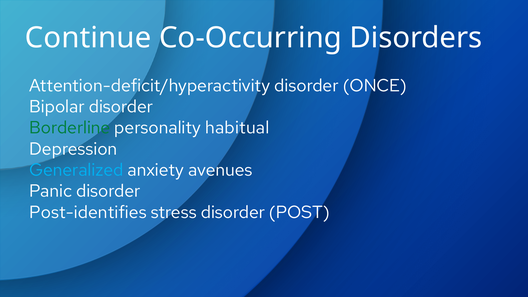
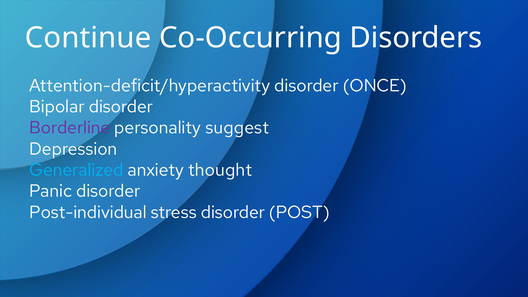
Borderline colour: green -> purple (70, 128)
habitual: habitual -> suggest (237, 128)
avenues: avenues -> thought (220, 170)
Post-identifies: Post-identifies -> Post-individual (88, 212)
